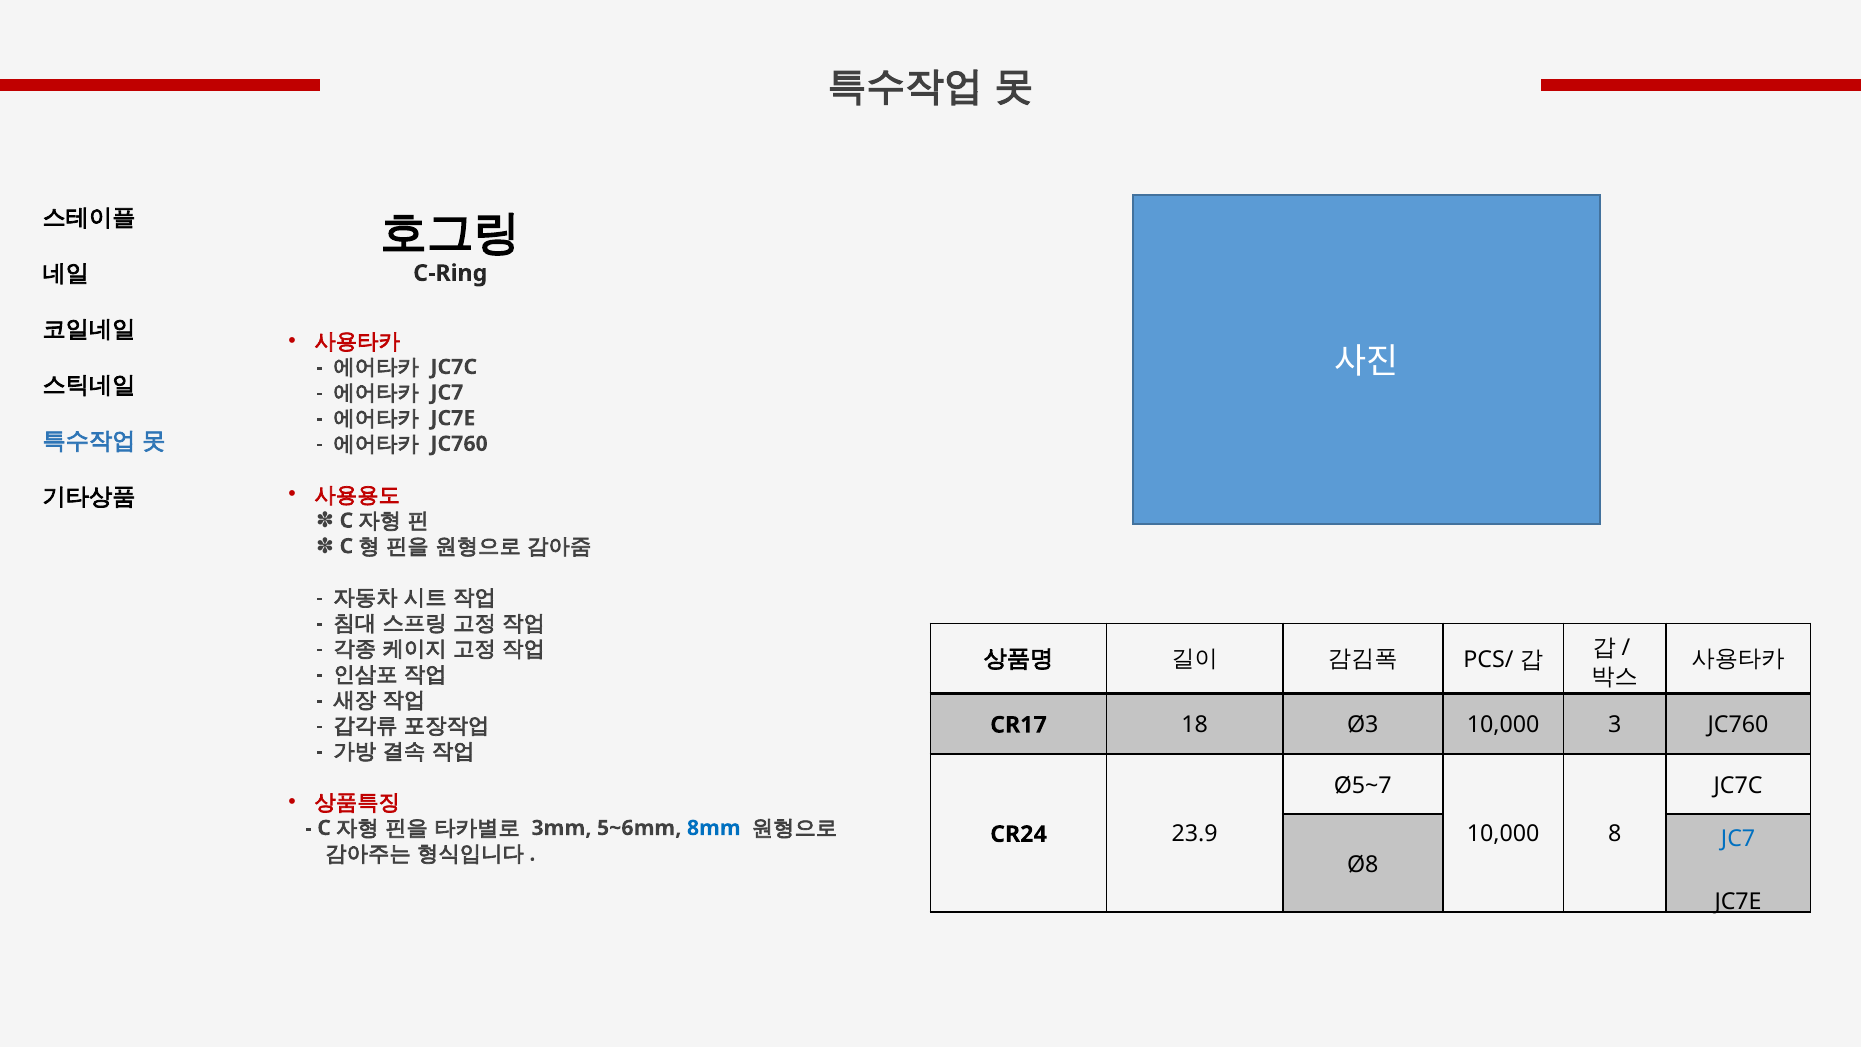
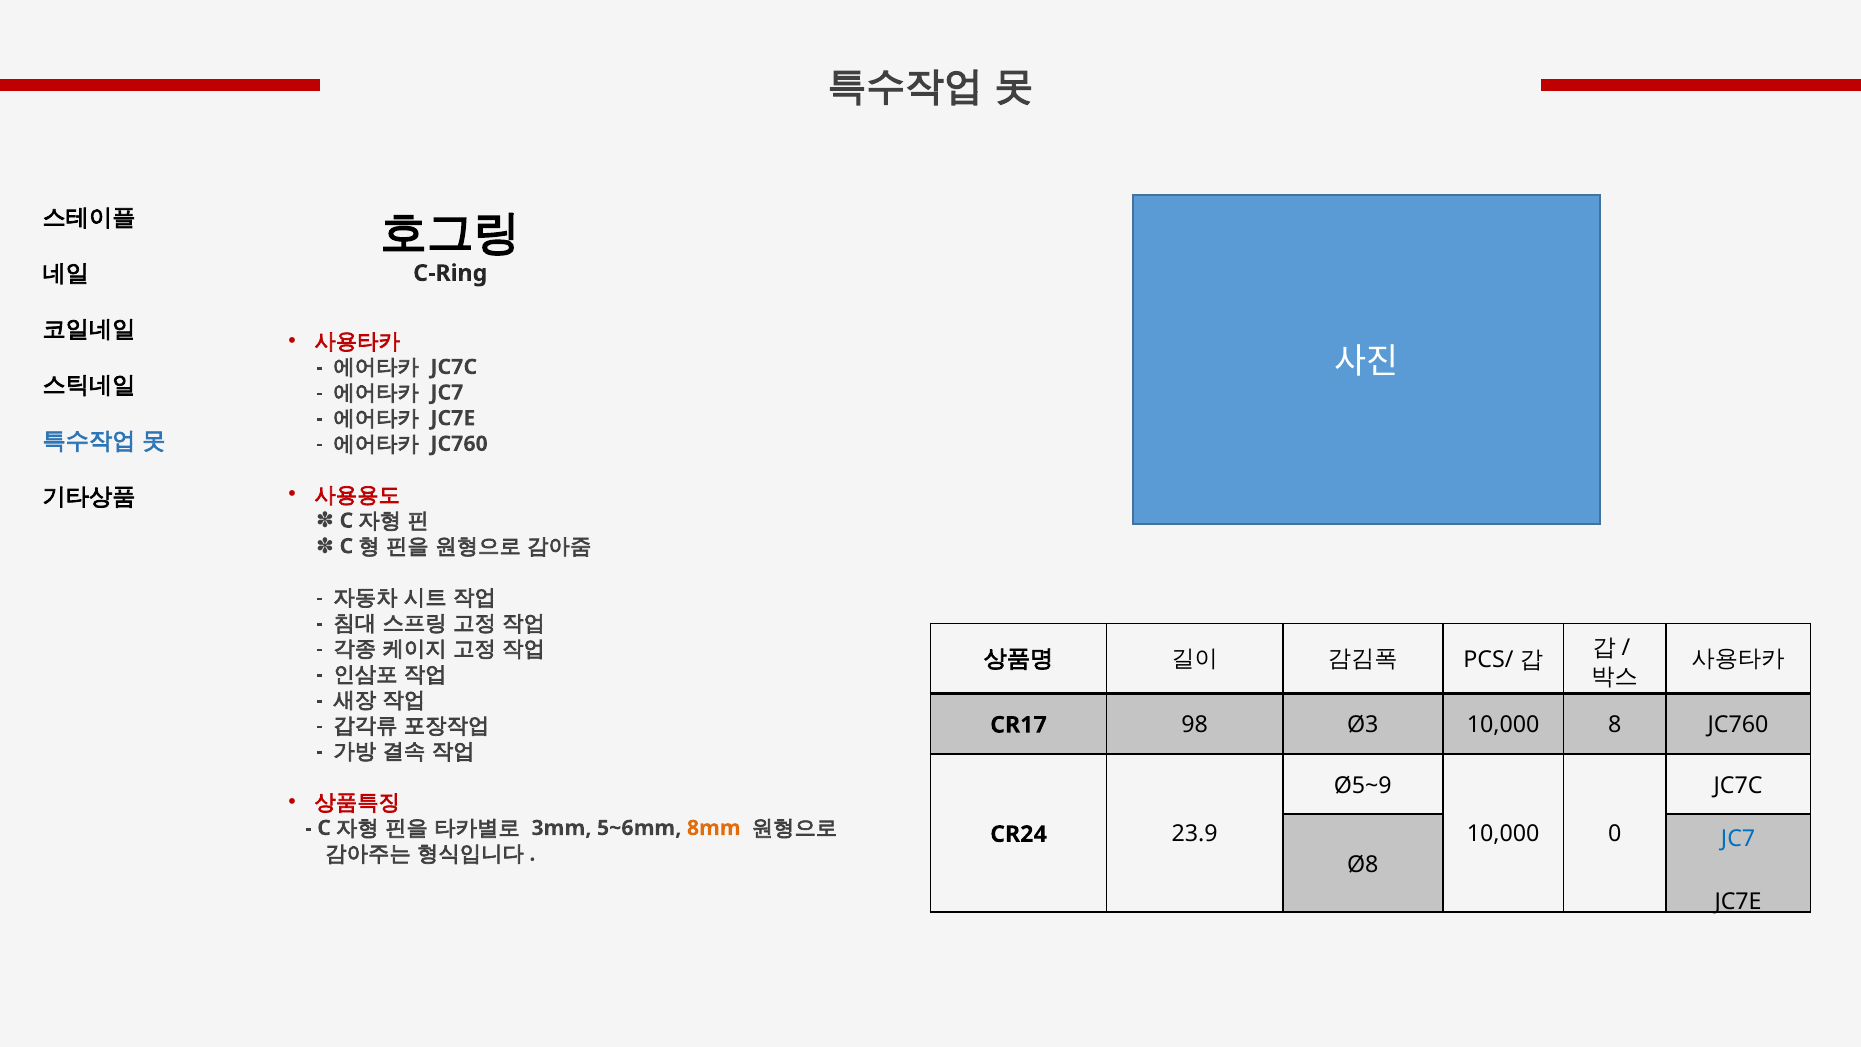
18: 18 -> 98 (1195, 725)
3: 3 -> 8 (1615, 725)
Ø5~7: Ø5~7 -> Ø5~9 (1363, 785)
8mm colour: blue -> orange (714, 828)
8: 8 -> 0 (1615, 834)
